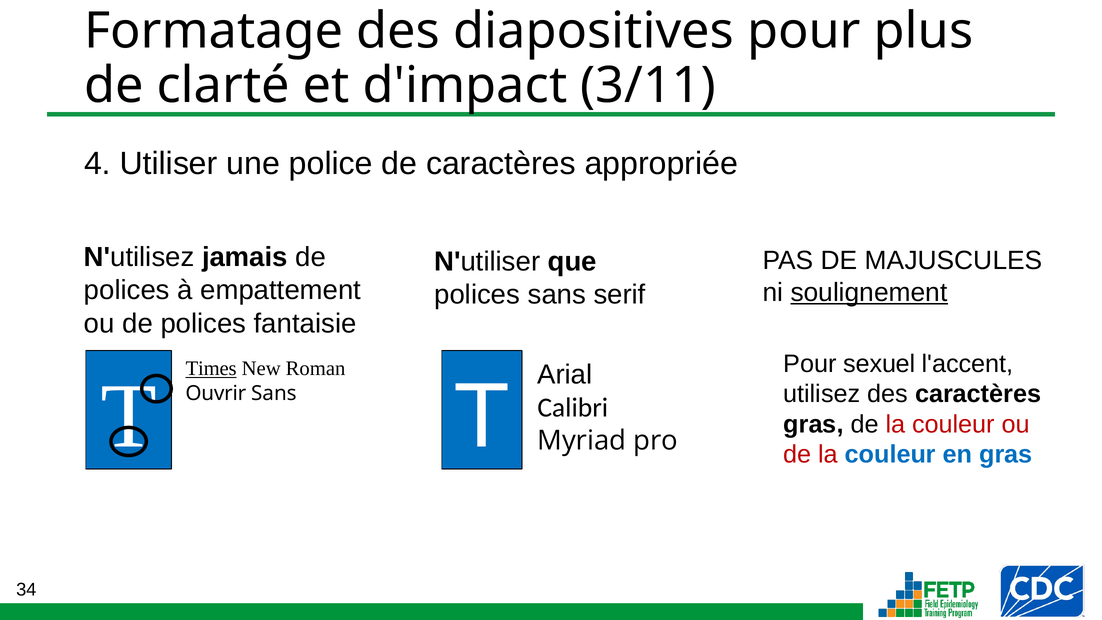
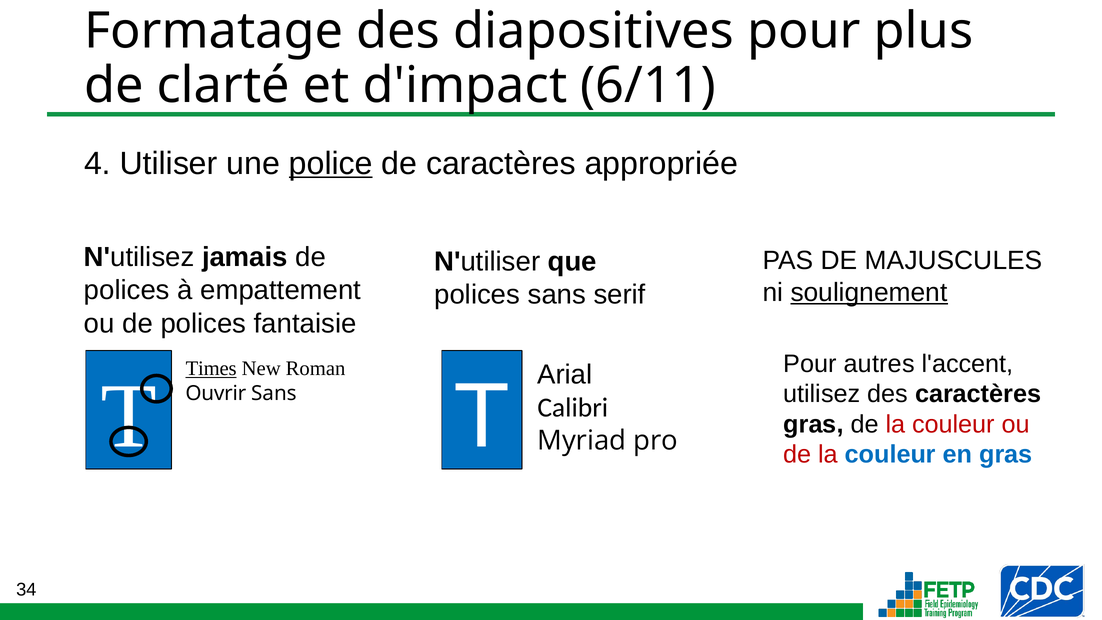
3/11: 3/11 -> 6/11 (648, 86)
police underline: none -> present (331, 163)
sexuel: sexuel -> autres (879, 364)
